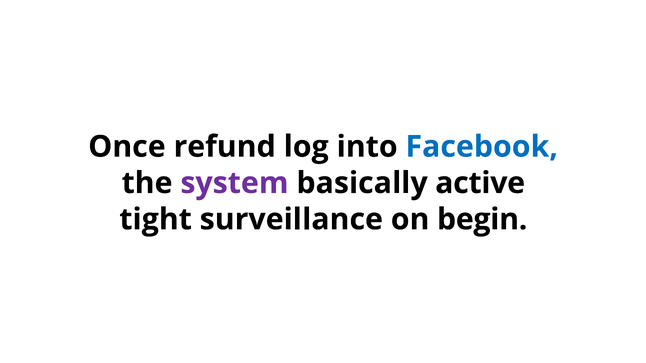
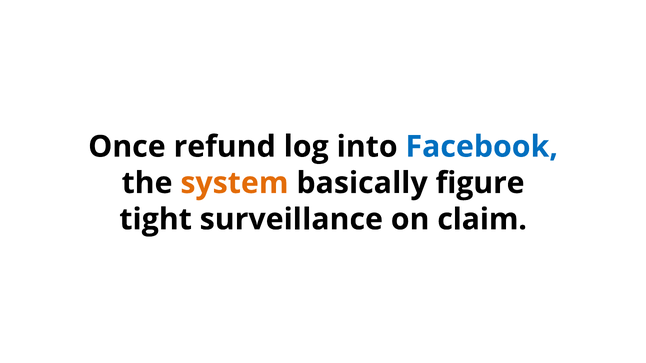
system colour: purple -> orange (234, 183)
active: active -> figure (480, 183)
begin: begin -> claim (482, 220)
